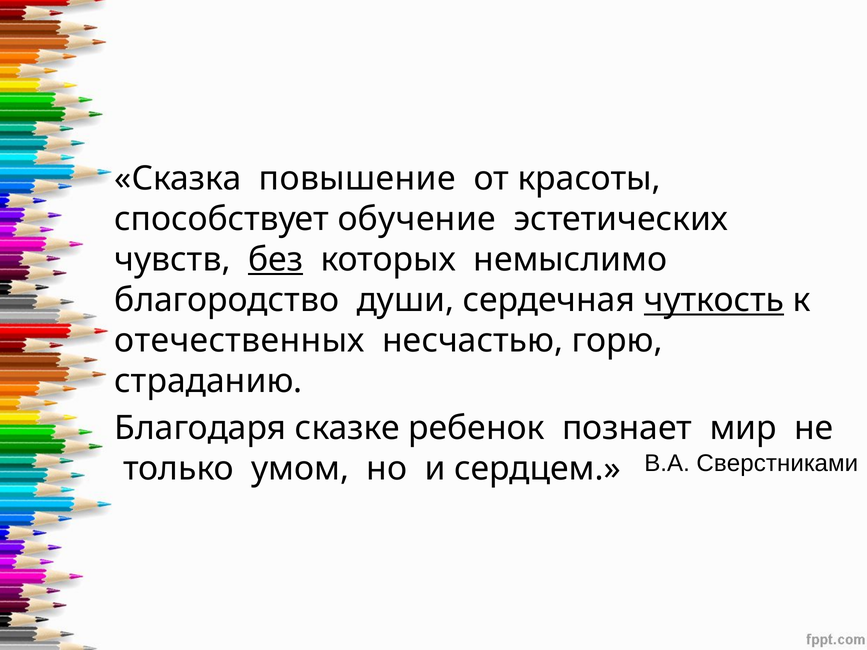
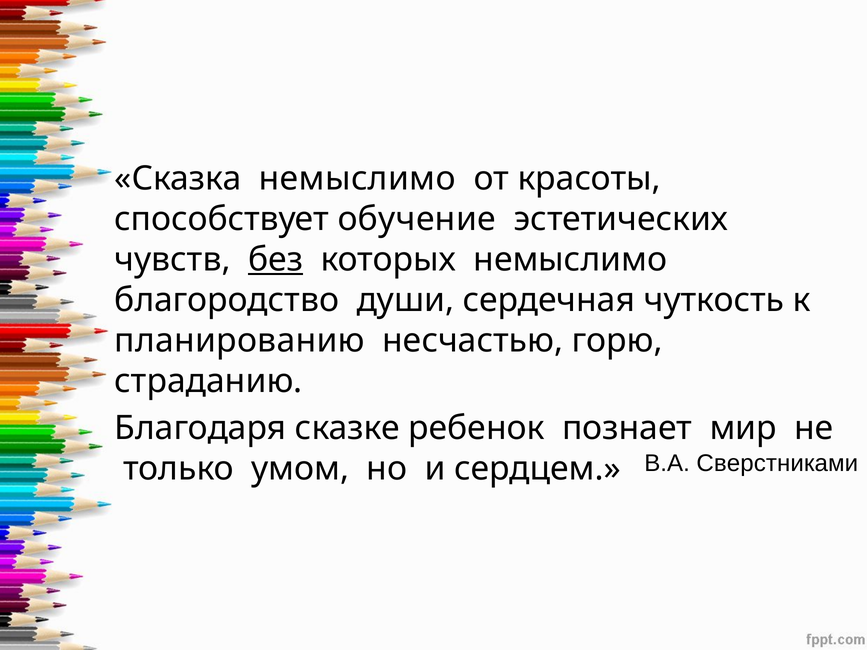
Сказка повышение: повышение -> немыслимо (357, 179)
чуткость underline: present -> none (714, 300)
отечественных: отечественных -> планированию (240, 341)
